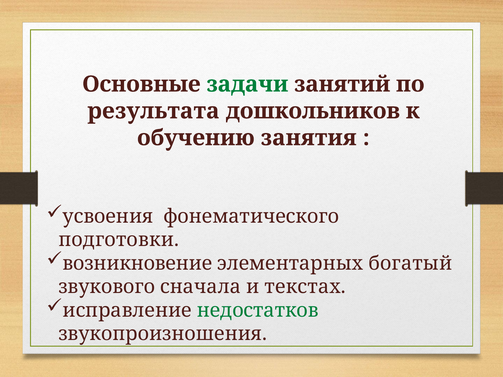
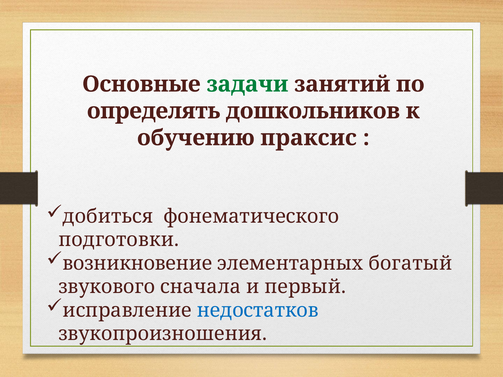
результата: результата -> определять (154, 111)
занятия: занятия -> праксис (309, 138)
усвоения: усвоения -> добиться (108, 217)
текстах: текстах -> первый (305, 287)
недостатков colour: green -> blue (258, 310)
